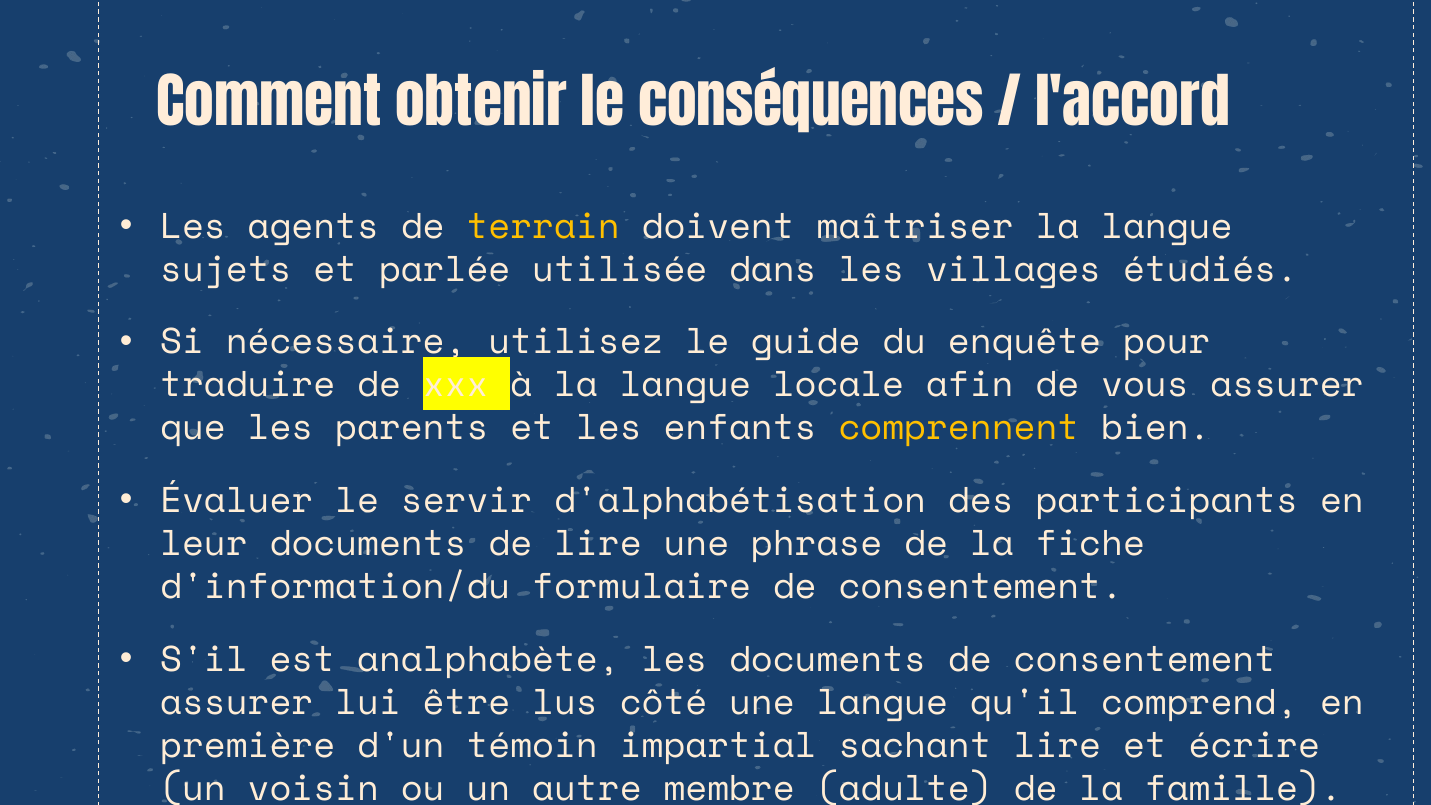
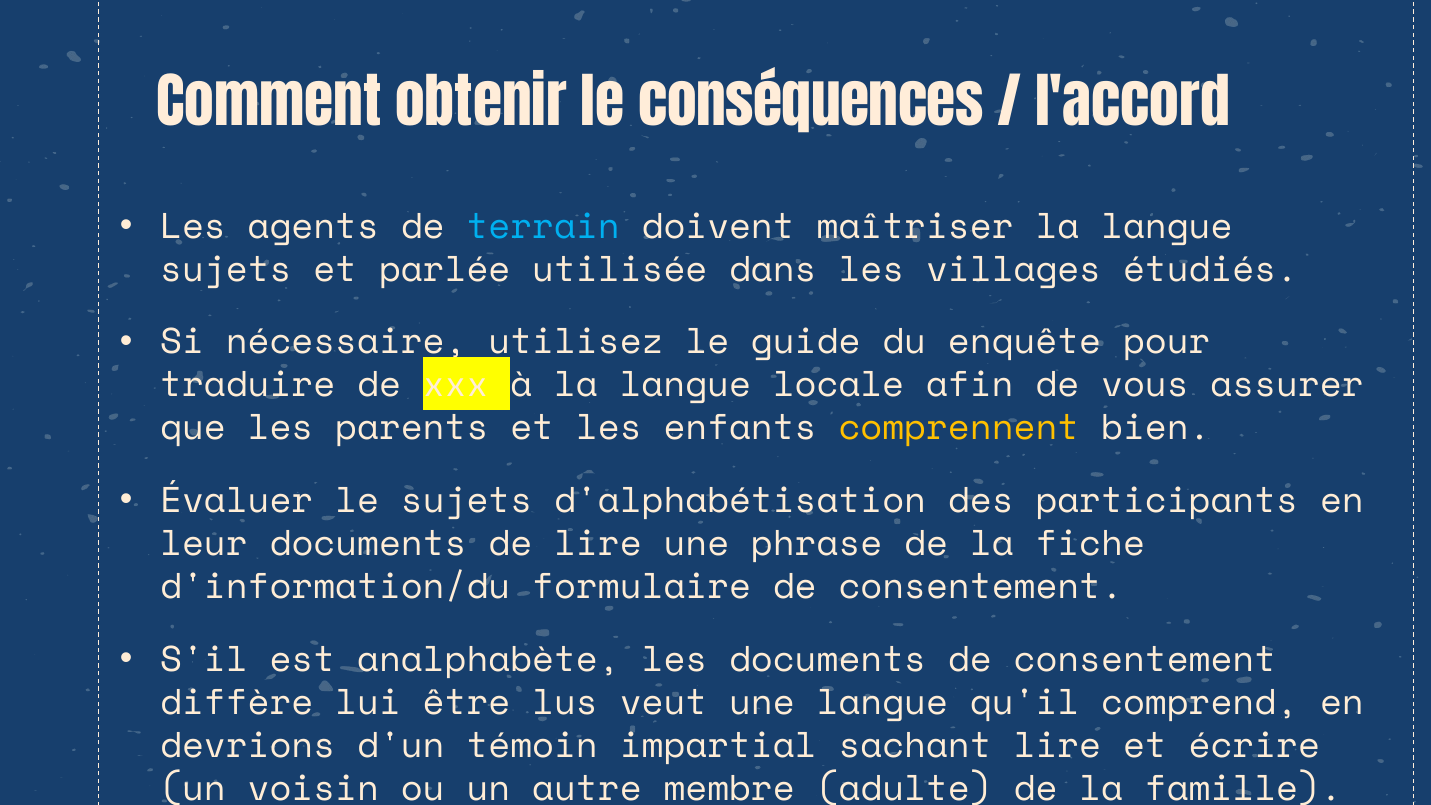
terrain colour: yellow -> light blue (543, 226)
le servir: servir -> sujets (467, 501)
assurer: assurer -> diffère (237, 702)
côté: côté -> veut (664, 702)
première: première -> devrions (248, 745)
